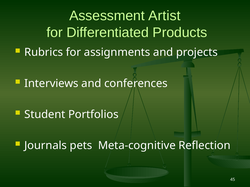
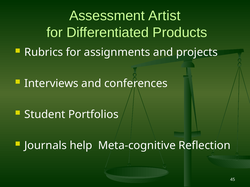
pets: pets -> help (81, 146)
